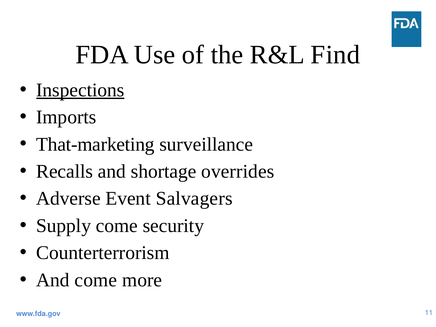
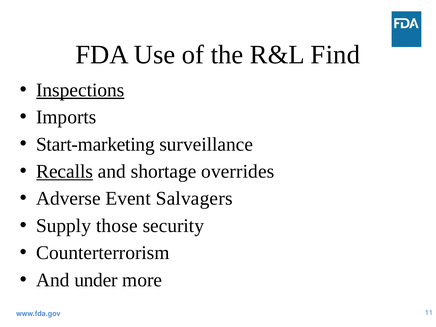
That-marketing: That-marketing -> Start-marketing (95, 144)
Recalls underline: none -> present (65, 171)
Supply come: come -> those (117, 226)
And come: come -> under (96, 280)
